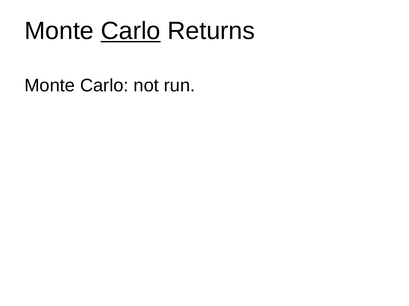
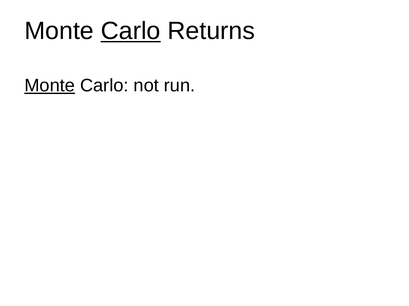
Monte underline: none -> present (50, 86)
